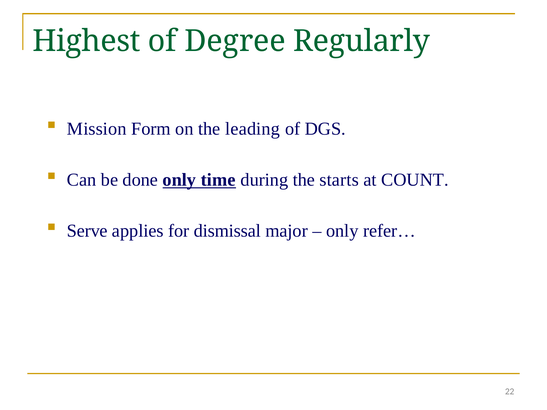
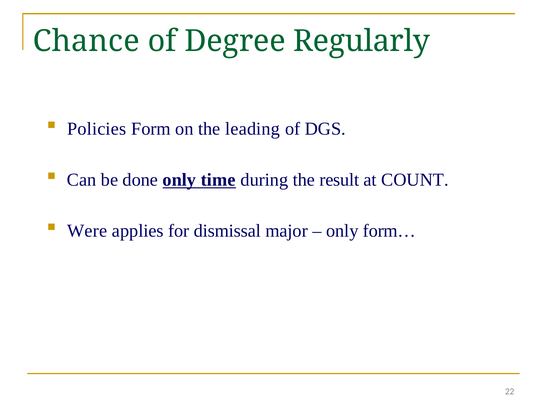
Highest: Highest -> Chance (86, 41)
Mission: Mission -> Policies (97, 129)
starts: starts -> result (339, 180)
Serve: Serve -> Were (87, 231)
refer…: refer… -> form… (389, 231)
